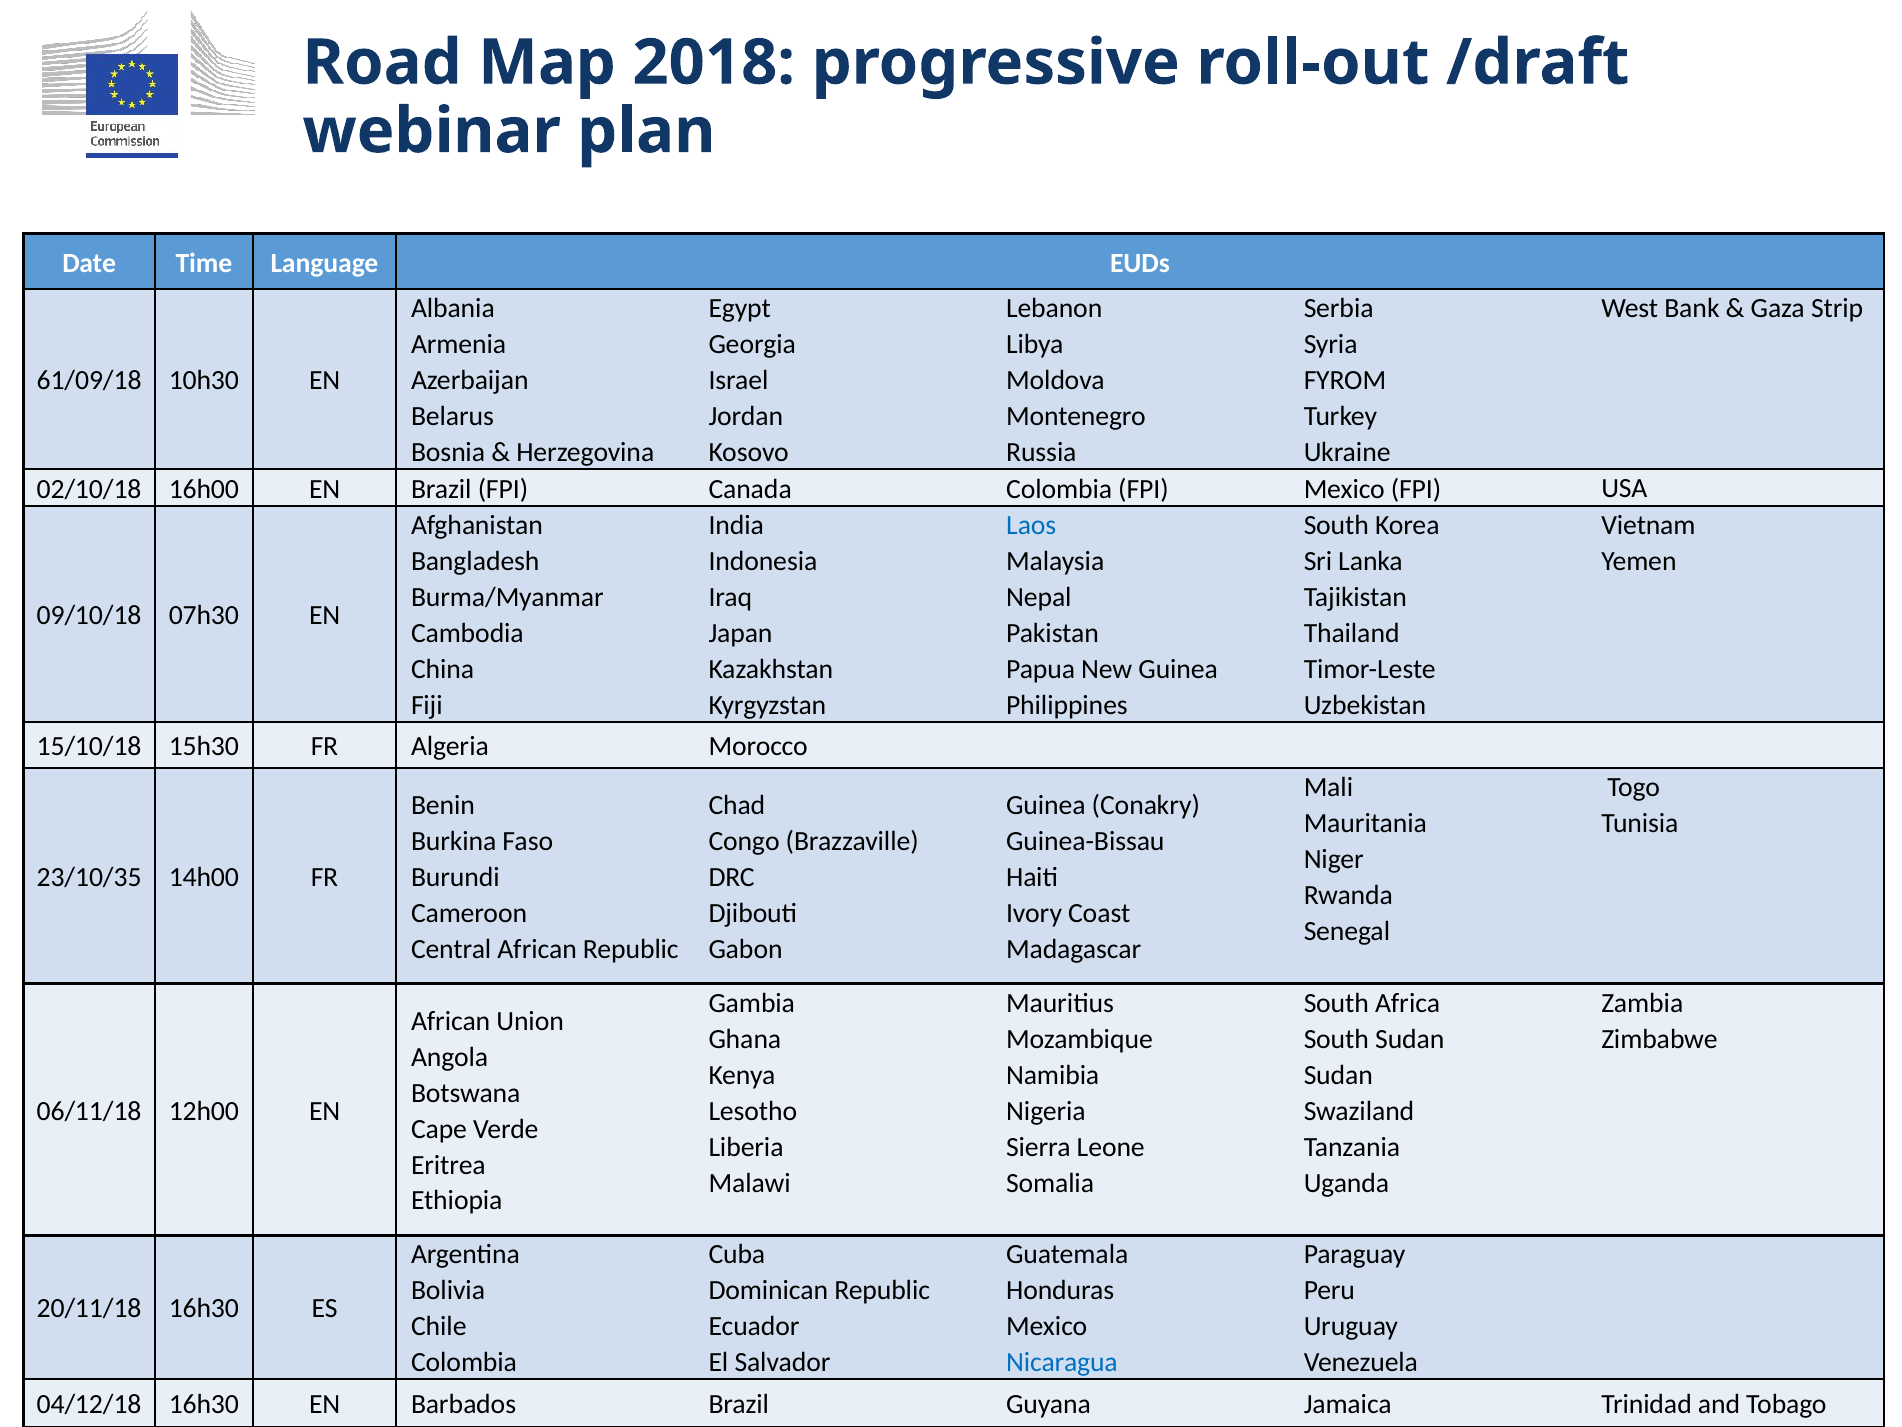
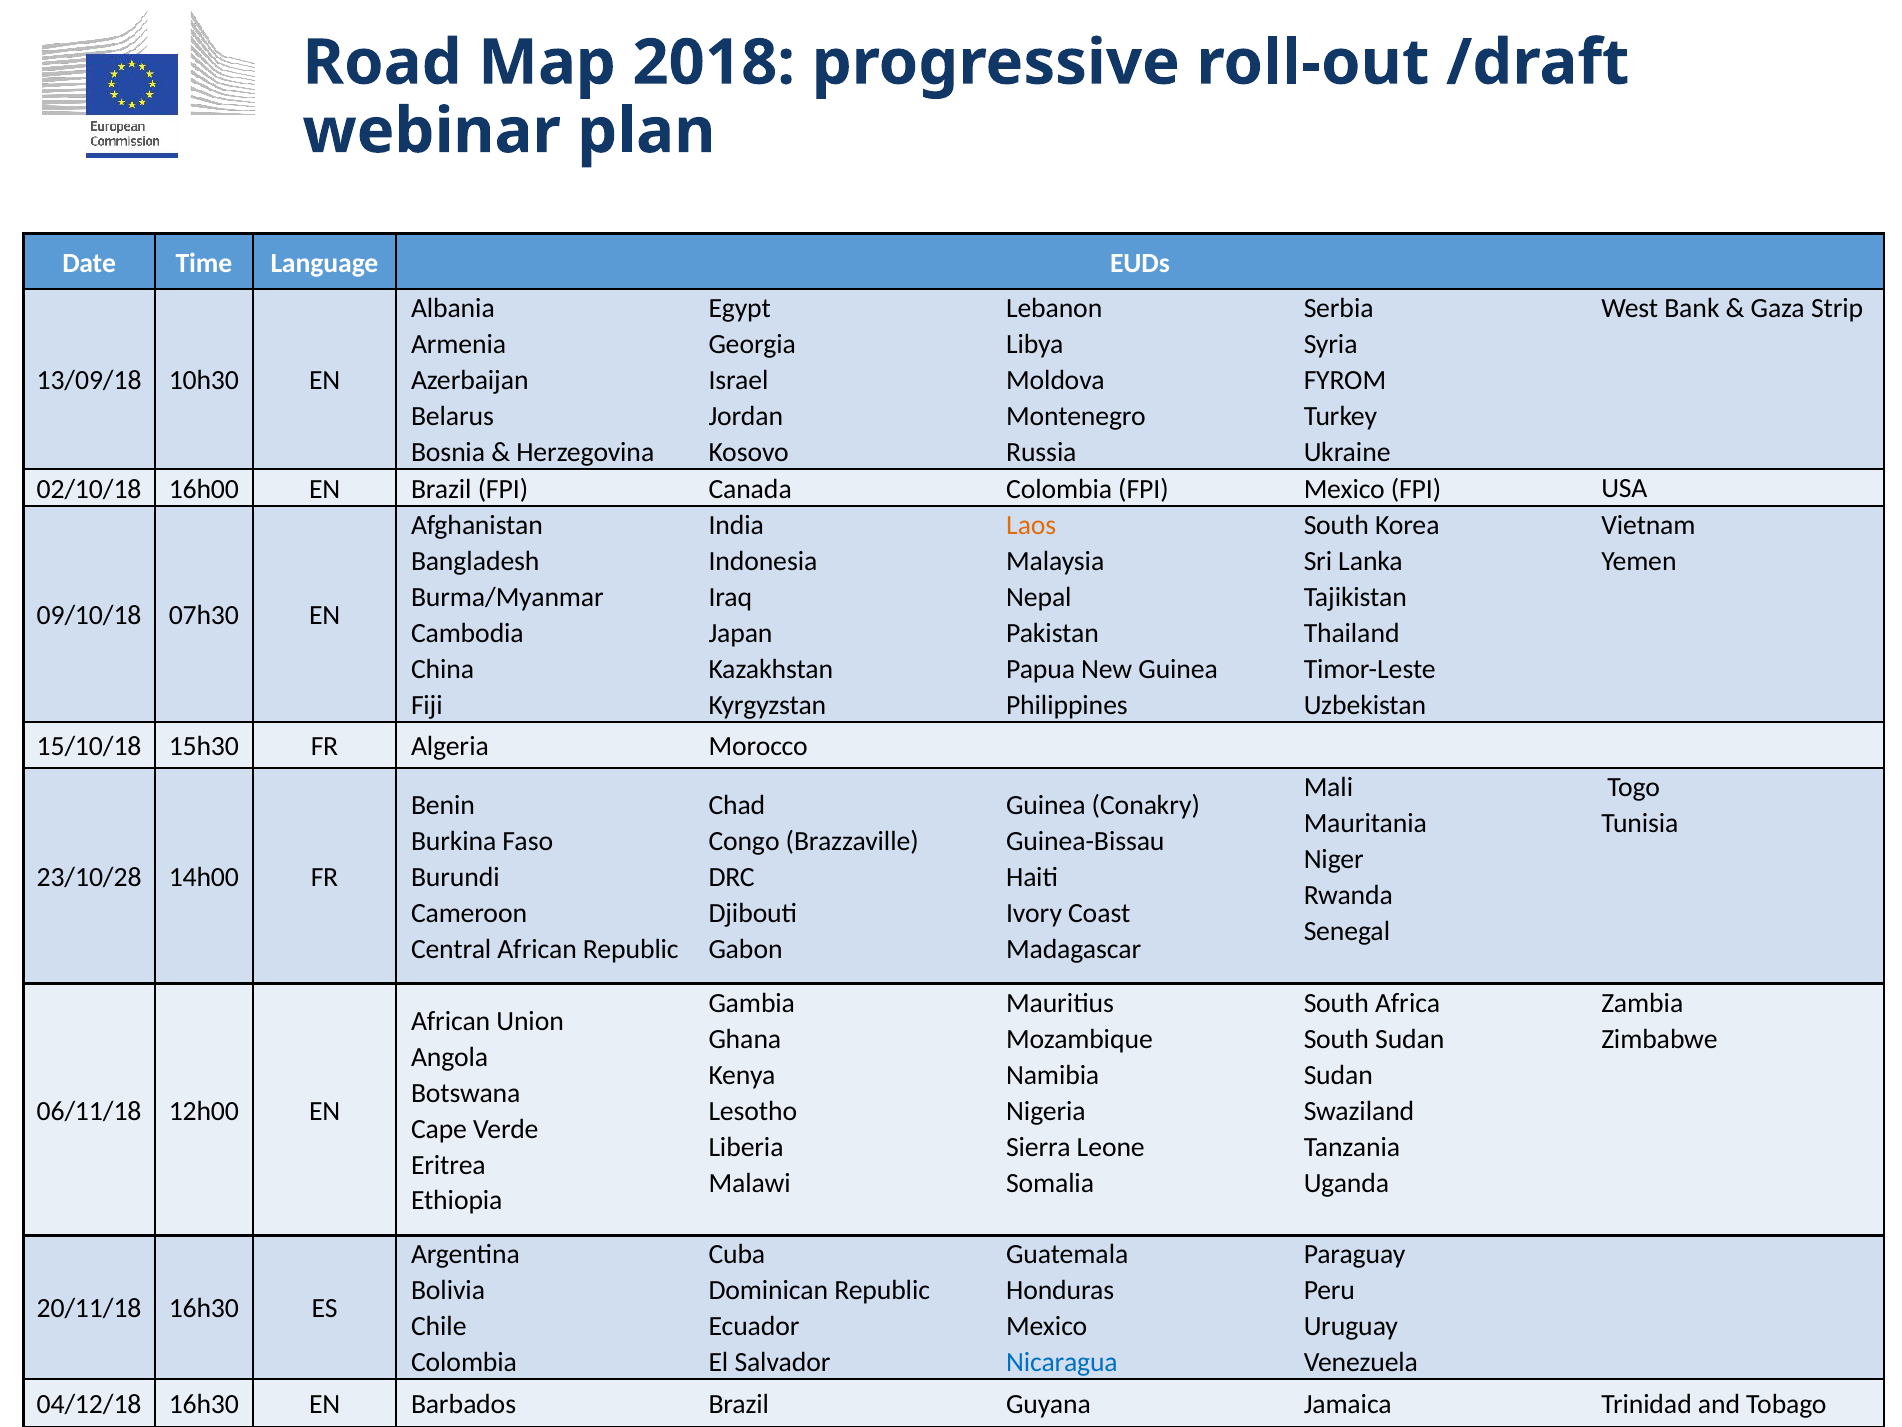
61/09/18: 61/09/18 -> 13/09/18 (89, 381)
Laos colour: blue -> orange (1031, 525)
23/10/35: 23/10/35 -> 23/10/28 (89, 877)
